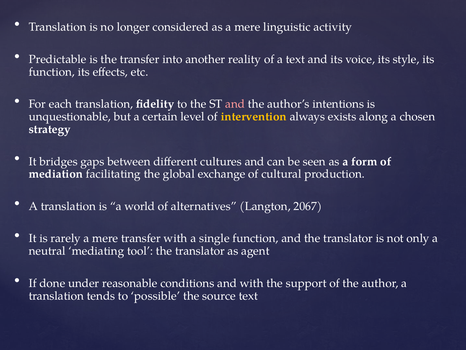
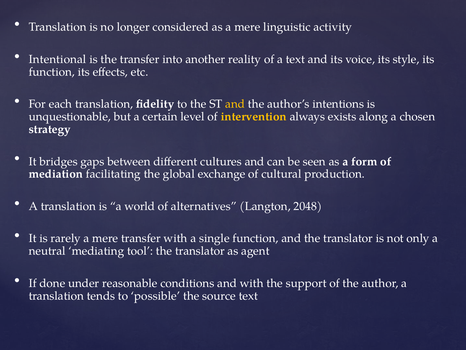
Predictable: Predictable -> Intentional (58, 59)
and colour: pink -> yellow (235, 104)
2067: 2067 -> 2048 (308, 206)
